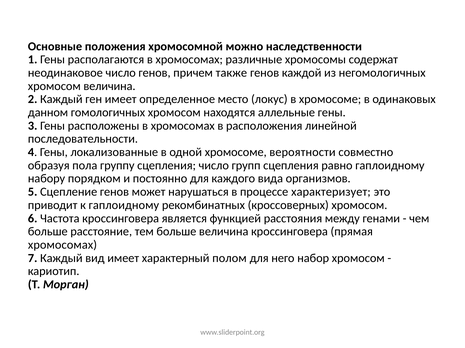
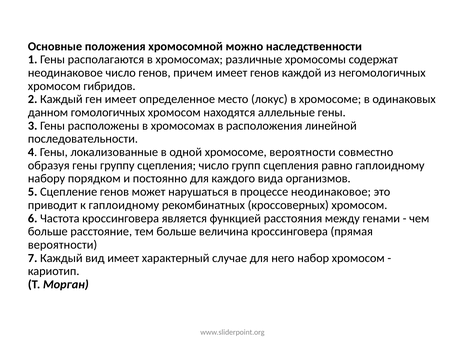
причем также: также -> имеет (231, 73)
хромосом величина: величина -> гибридов (109, 86)
образуя пола: пола -> гены (85, 166)
процессе характеризует: характеризует -> неодинаковое (331, 192)
хромосомах: хромосомах -> вероятности (63, 245)
полом: полом -> случае (230, 259)
